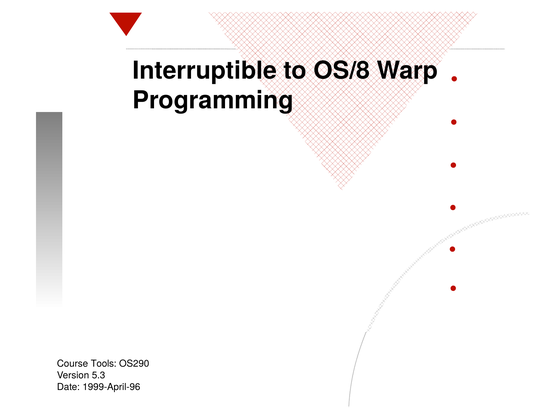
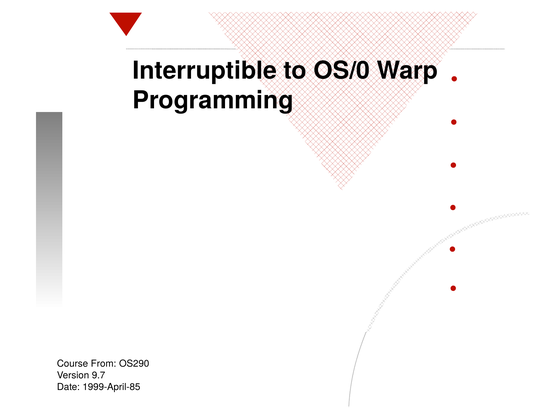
OS/8: OS/8 -> OS/0 (342, 71)
Tools: Tools -> From (104, 364)
5.3: 5.3 -> 9.7 (99, 376)
1999-April-96: 1999-April-96 -> 1999-April-85 (111, 387)
